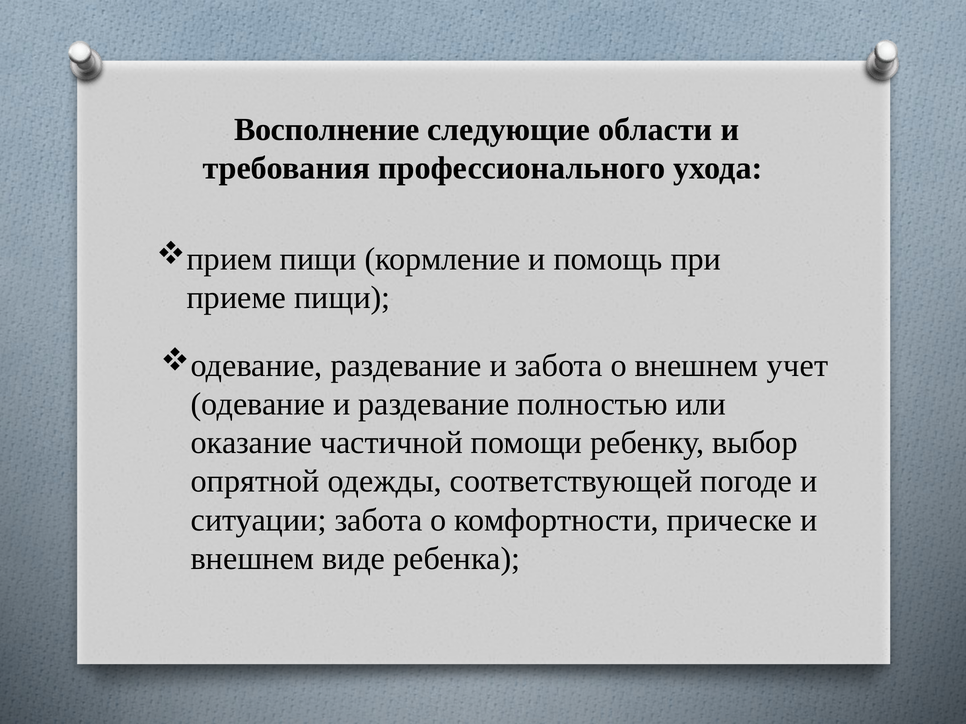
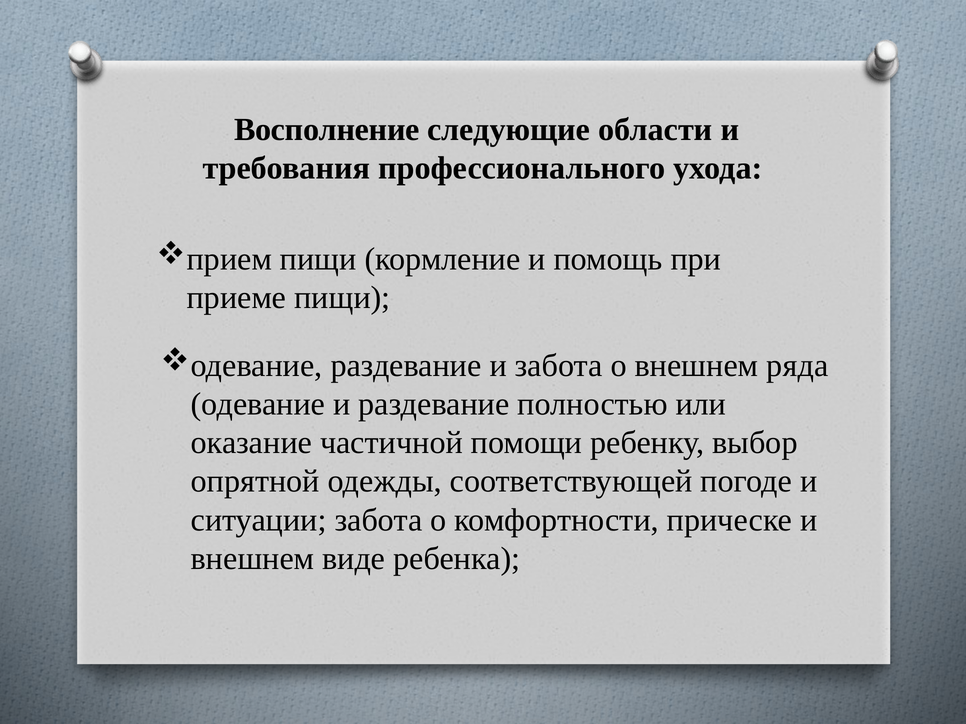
учет: учет -> ряда (798, 366)
